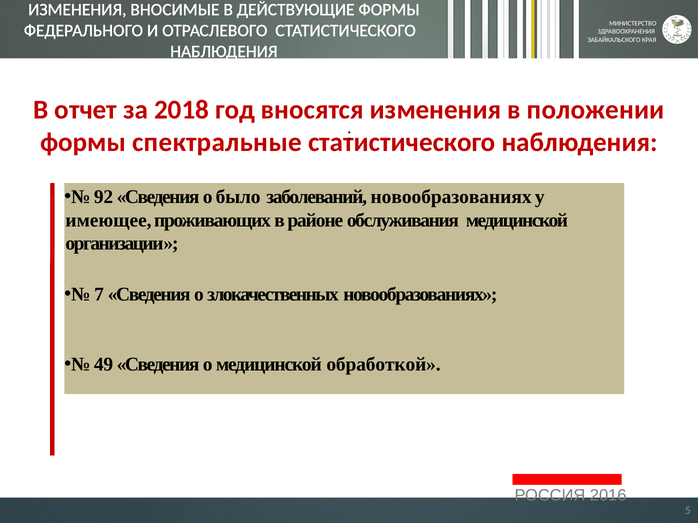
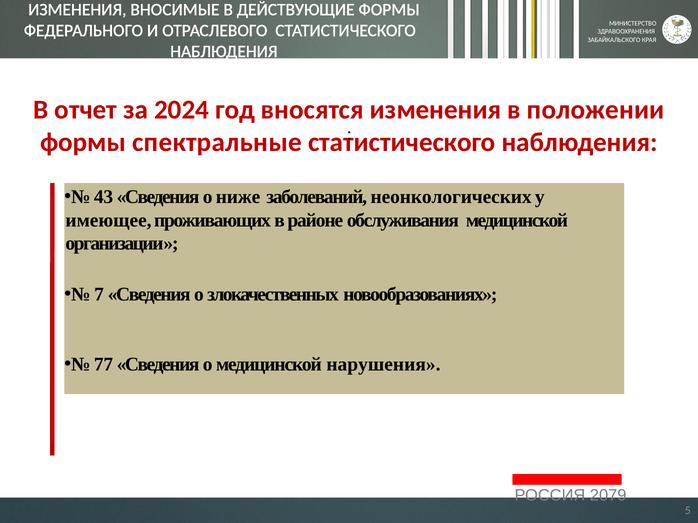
2018: 2018 -> 2024 (182, 110)
92: 92 -> 43 (104, 197)
было: было -> ниже (238, 197)
заболеваний новообразованиях: новообразованиях -> неонкологических (451, 197)
49: 49 -> 77 (104, 365)
обработкой: обработкой -> нарушения (383, 365)
2016: 2016 -> 2079 (608, 496)
